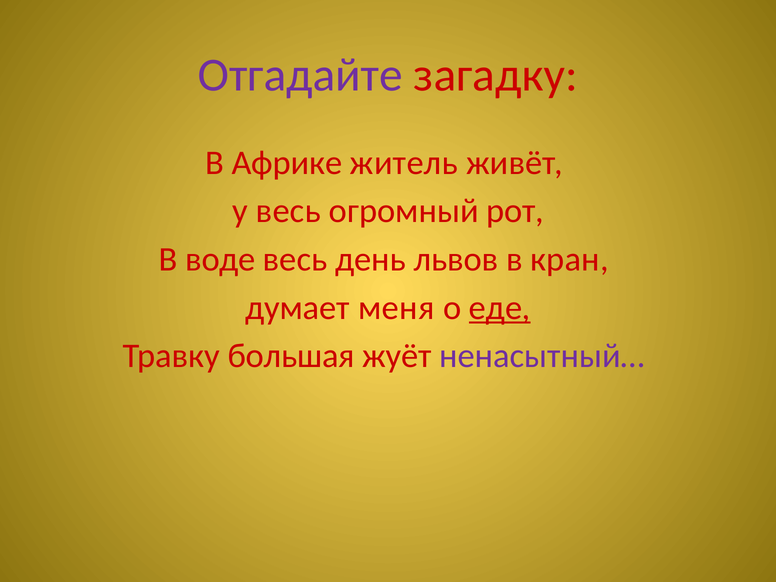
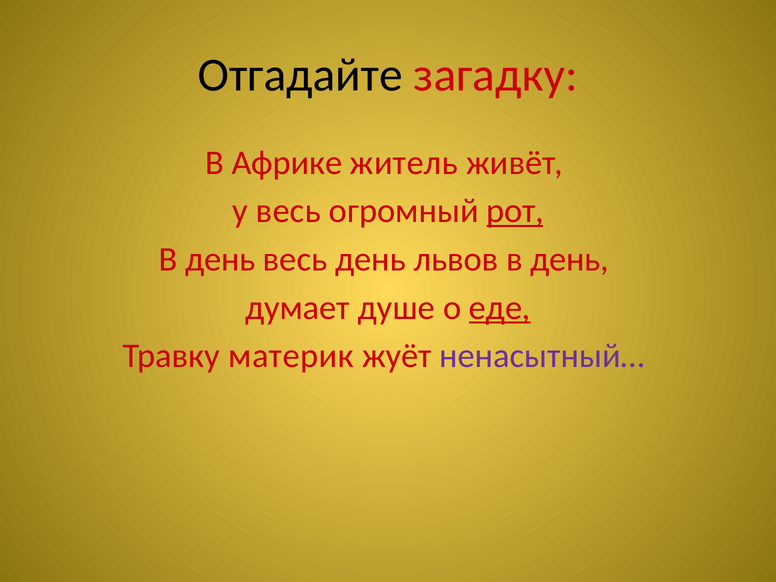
Отгадайте colour: purple -> black (300, 75)
рот underline: none -> present (515, 211)
воде: воде -> день (220, 259)
кран: кран -> день (570, 259)
меня: меня -> душе (396, 308)
большая: большая -> материк (291, 356)
